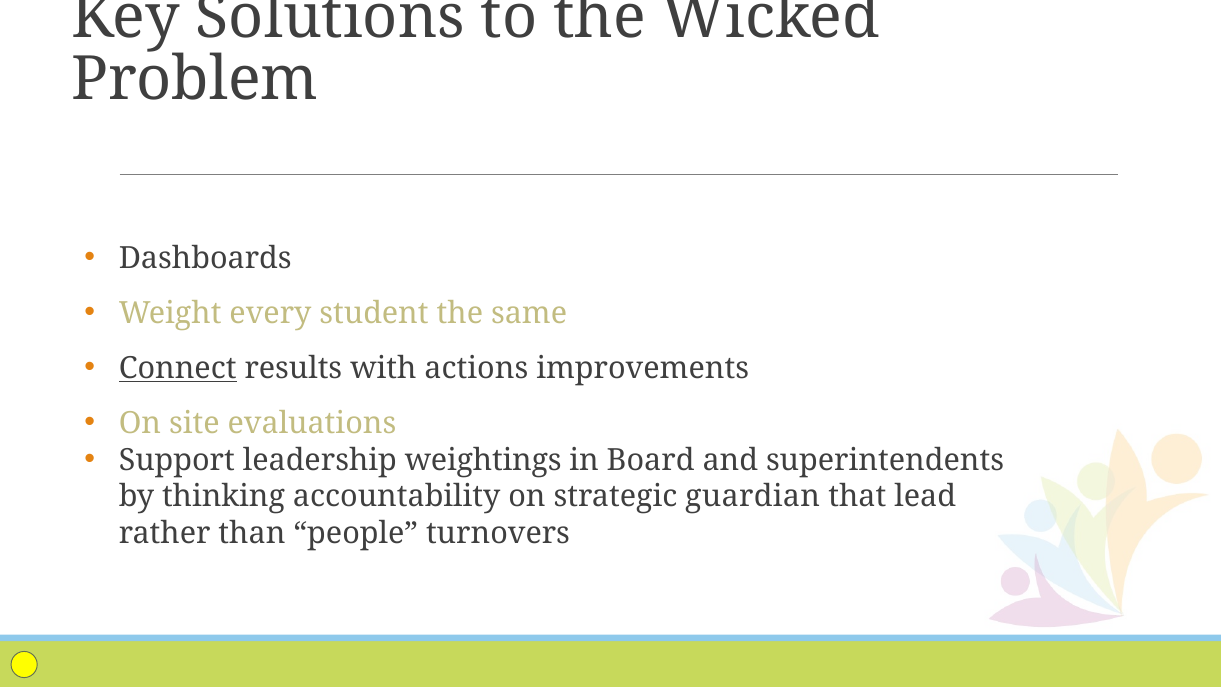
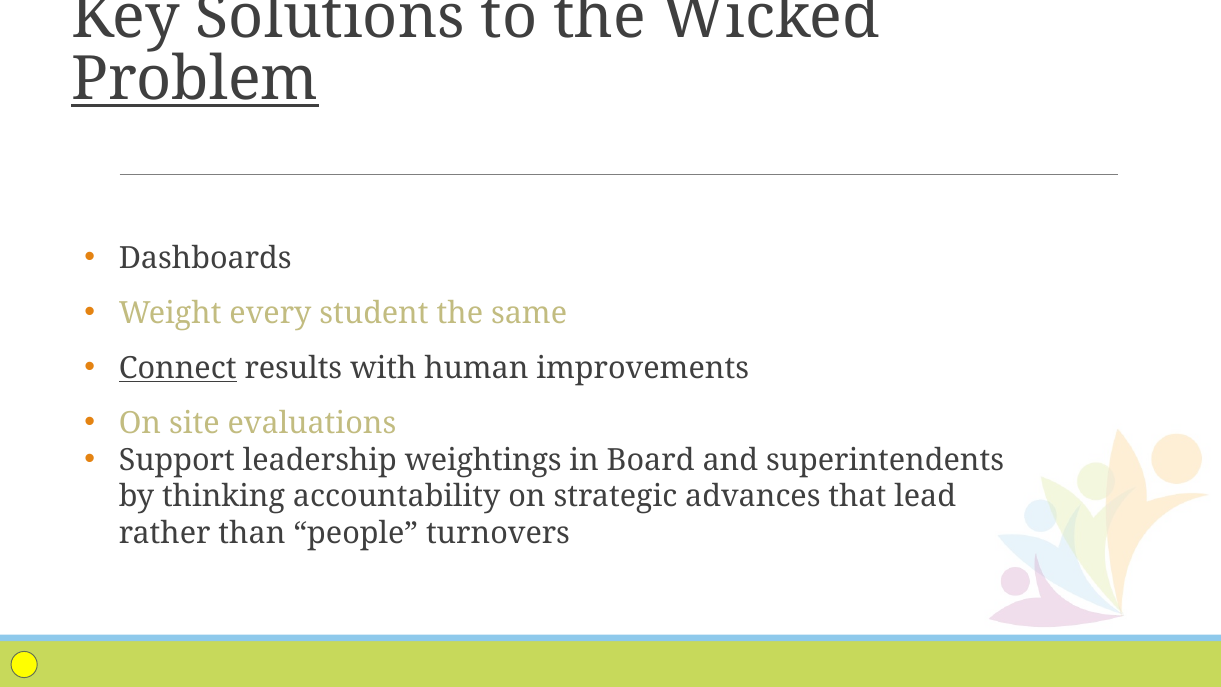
Problem underline: none -> present (195, 79)
actions: actions -> human (476, 368)
guardian: guardian -> advances (753, 496)
